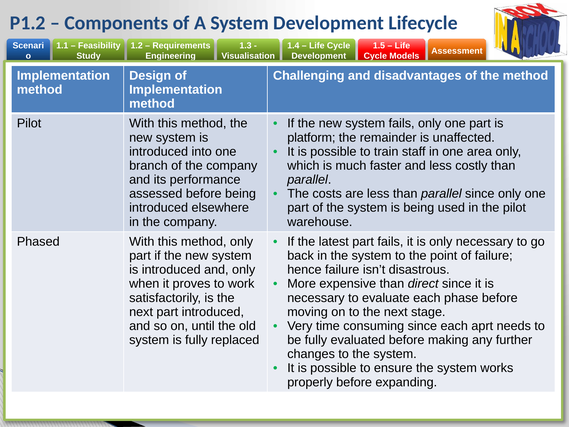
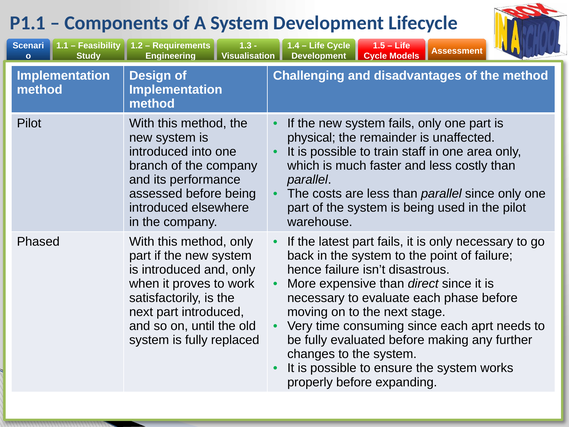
P1.2: P1.2 -> P1.1 (28, 23)
platform: platform -> physical (311, 137)
